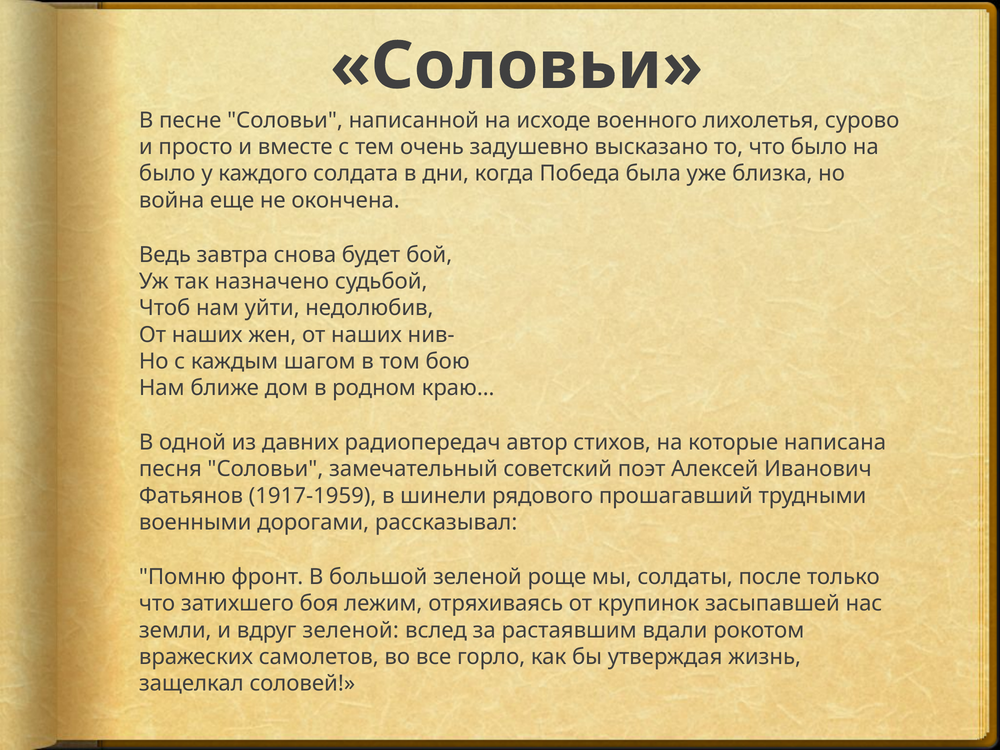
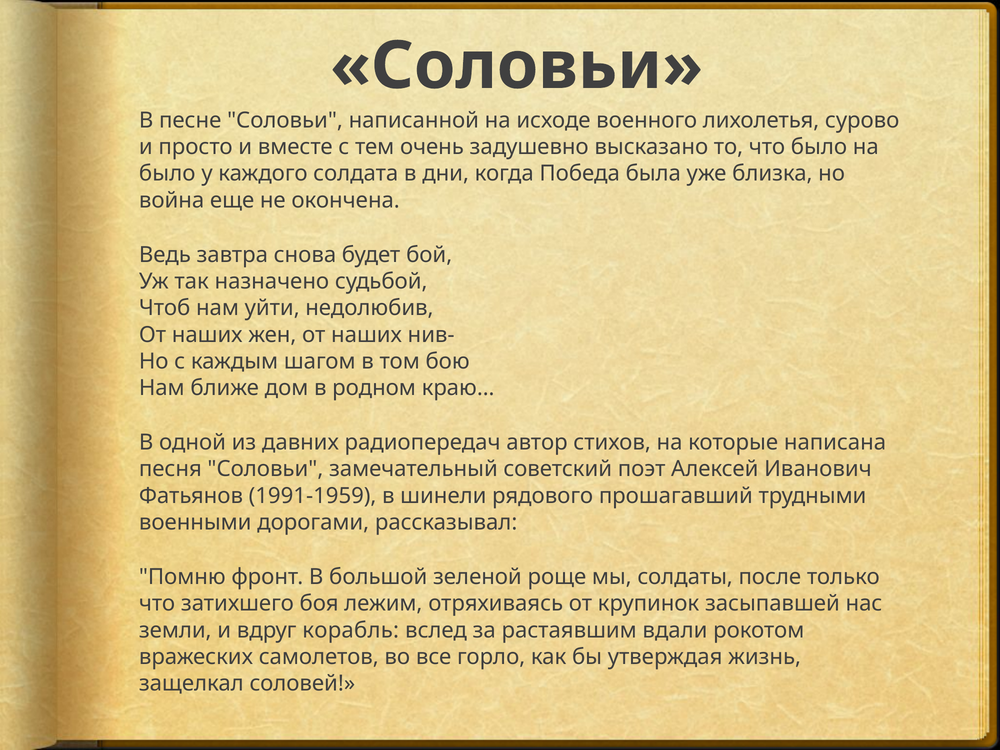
1917-1959: 1917-1959 -> 1991-1959 (313, 496)
вдруг зеленой: зеленой -> корабль (351, 630)
